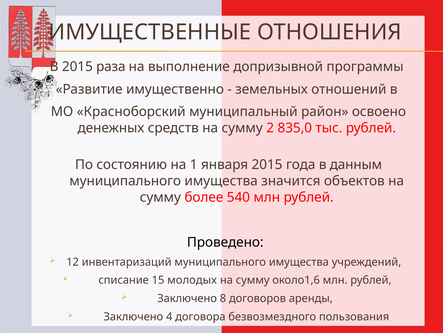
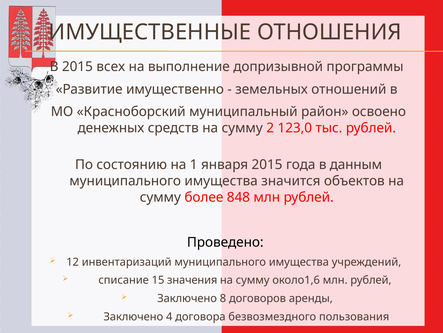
раза: раза -> всех (111, 67)
835,0: 835,0 -> 123,0 (295, 128)
540: 540 -> 848 (238, 197)
молодых: молодых -> значения (192, 280)
